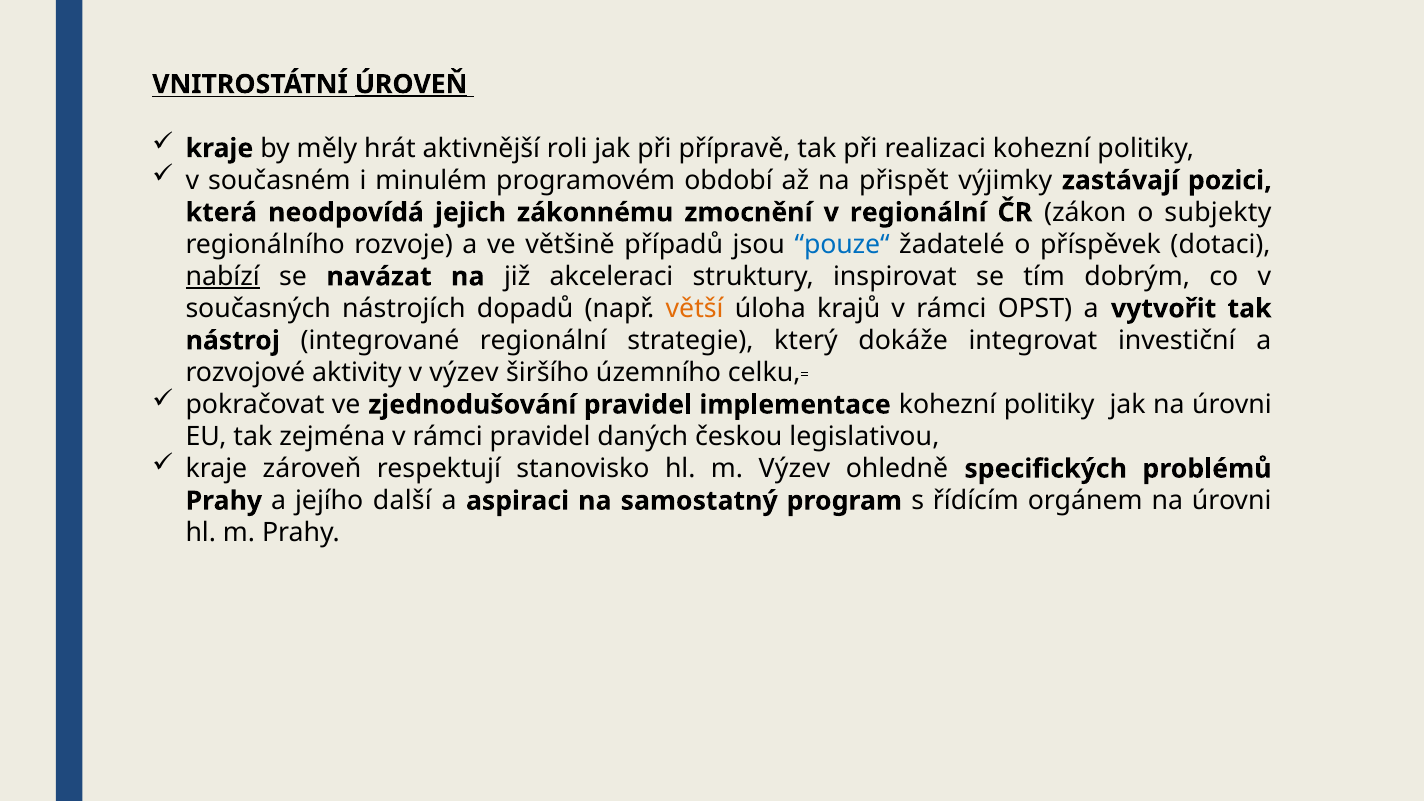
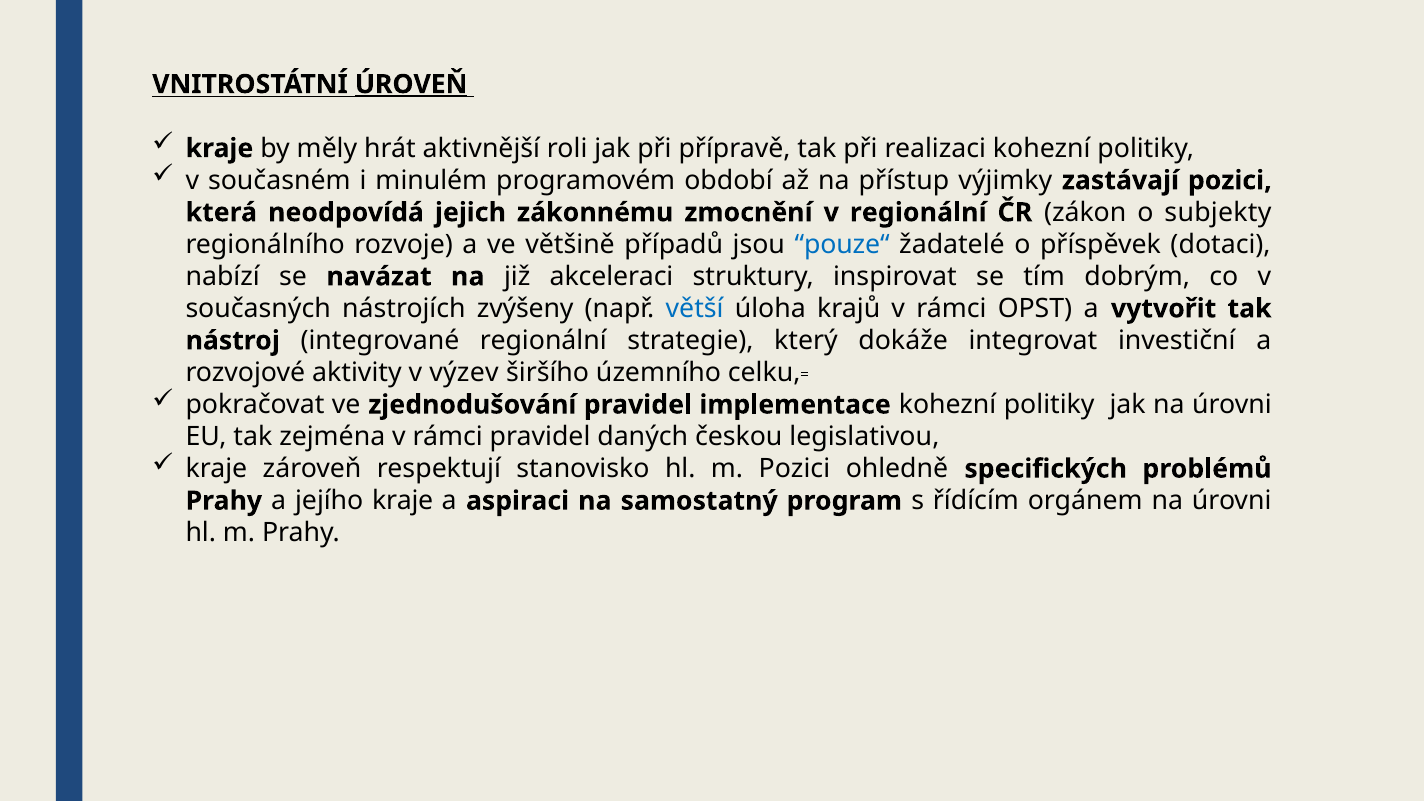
přispět: přispět -> přístup (904, 180)
nabízí underline: present -> none (223, 277)
dopadů: dopadů -> zvýšeny (525, 309)
větší colour: orange -> blue (695, 309)
m Výzev: Výzev -> Pozici (794, 469)
jejího další: další -> kraje (403, 501)
